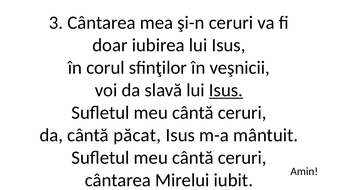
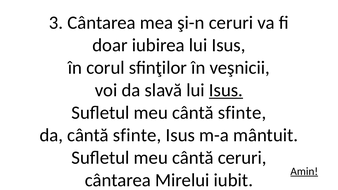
ceruri: ceruri -> sfinte (242, 113)
da cântă păcat: păcat -> sfinte (137, 135)
Amin underline: none -> present (304, 171)
